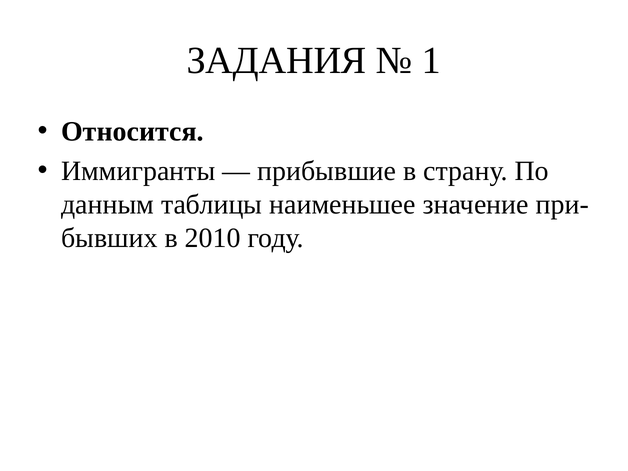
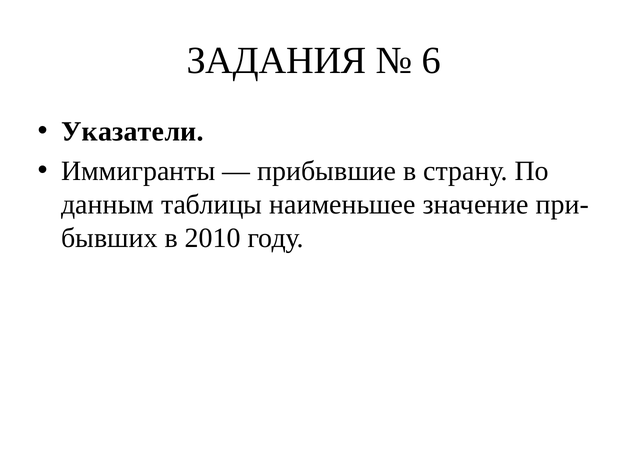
1: 1 -> 6 (432, 61)
Относится: Относится -> Указатели (132, 132)
